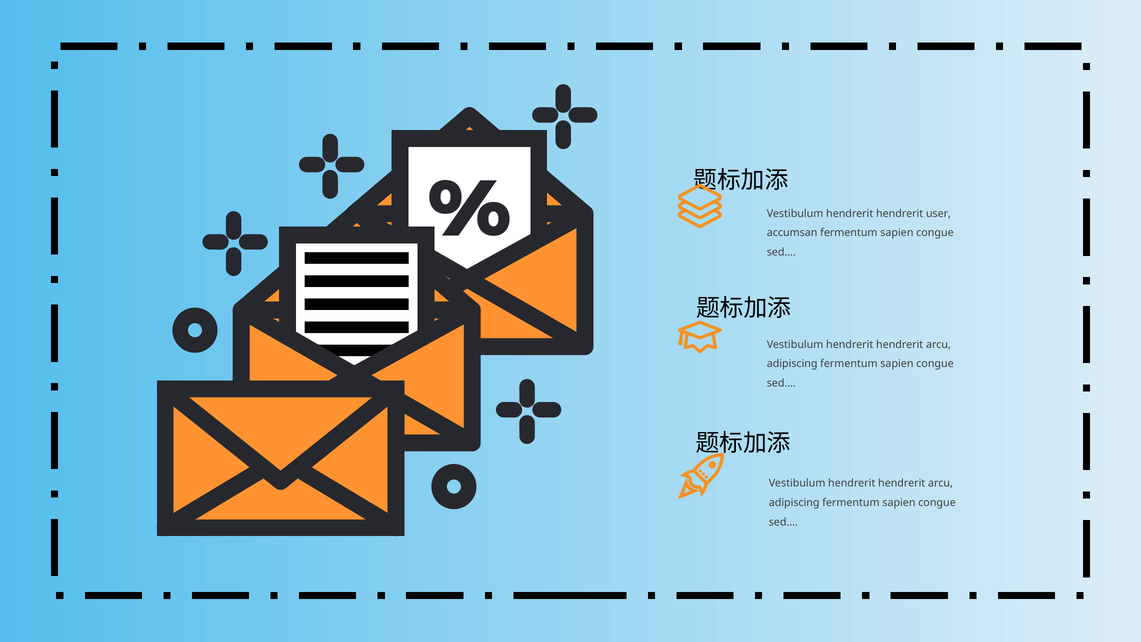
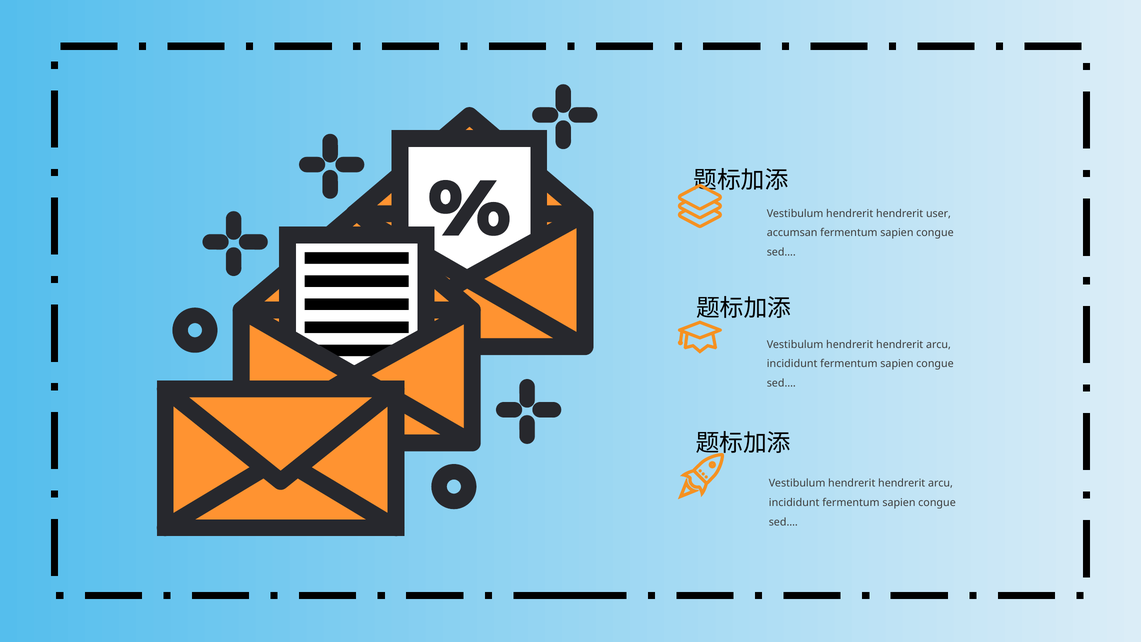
adipiscing: adipiscing -> incididunt (792, 364)
adipiscing: adipiscing -> incididunt (794, 503)
